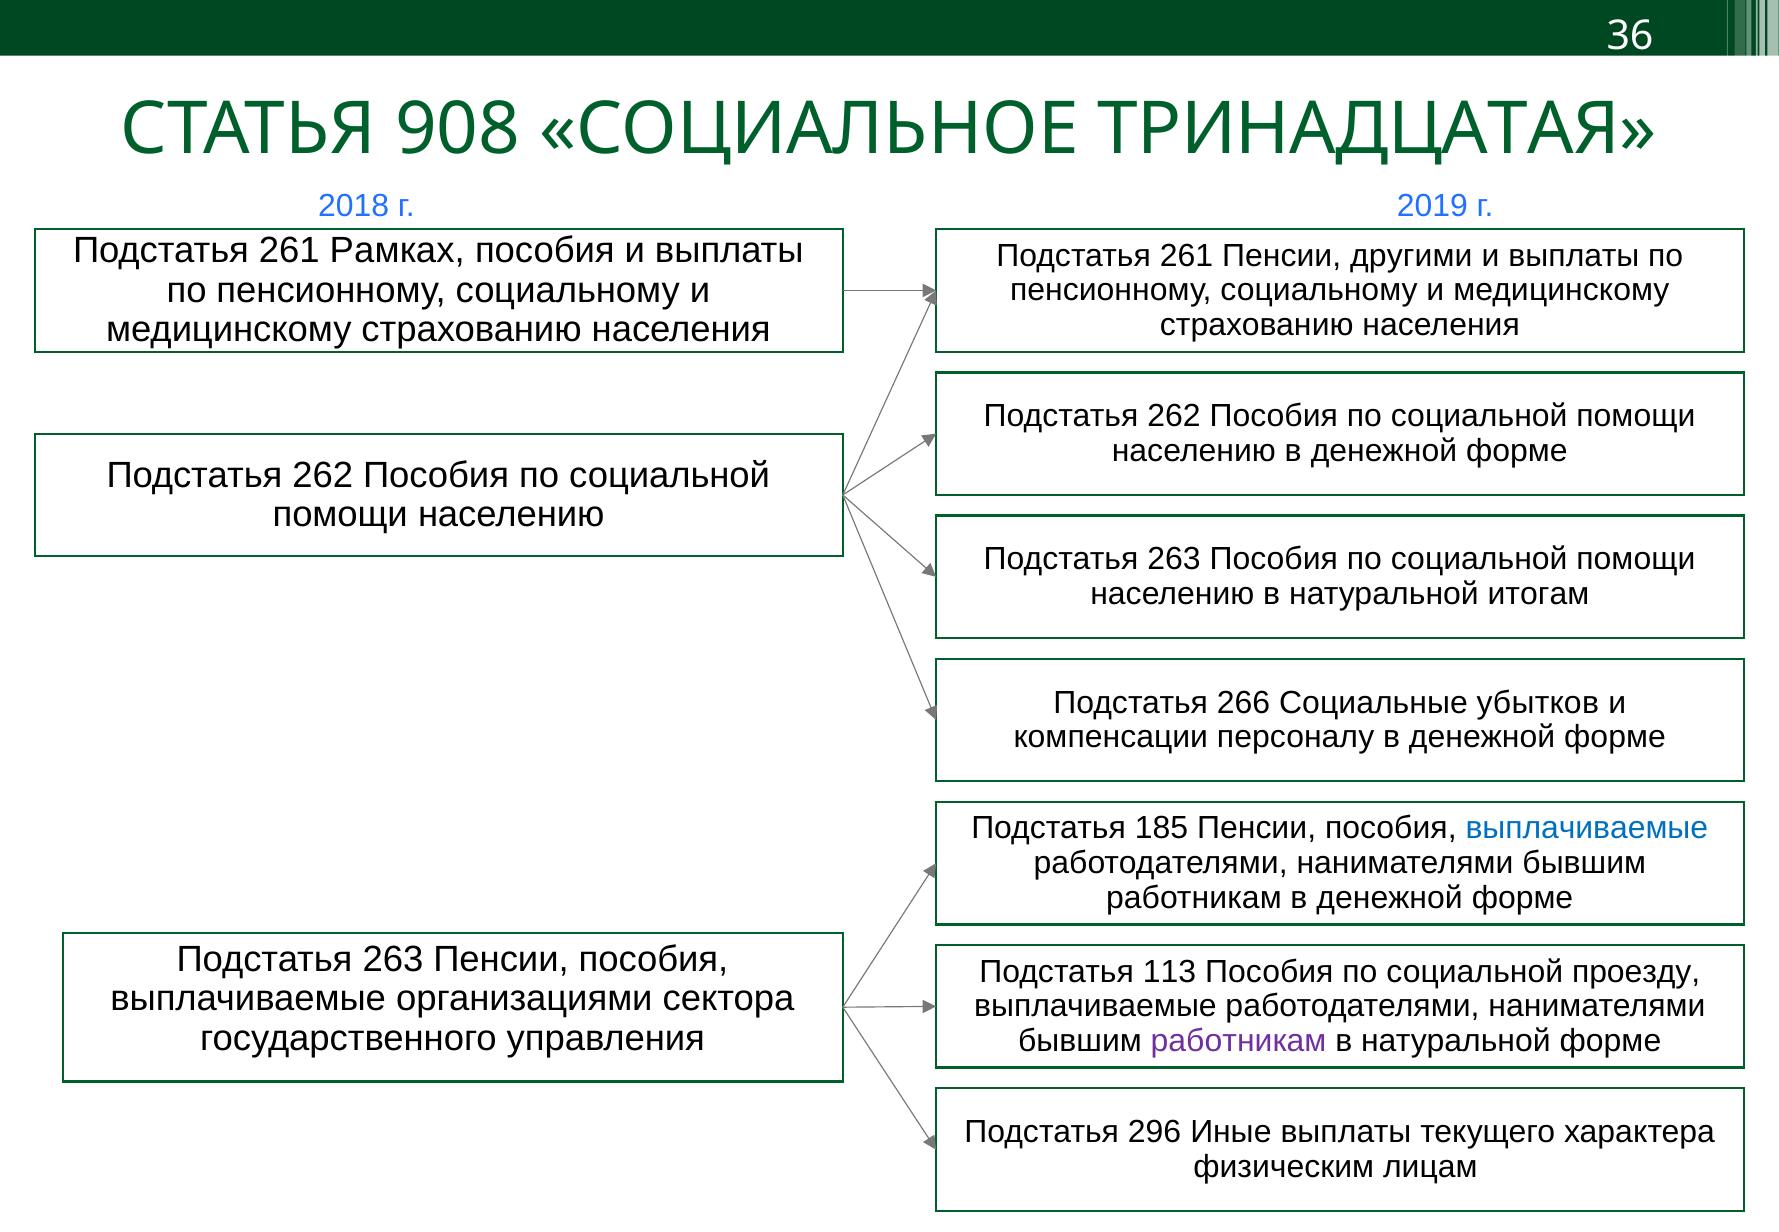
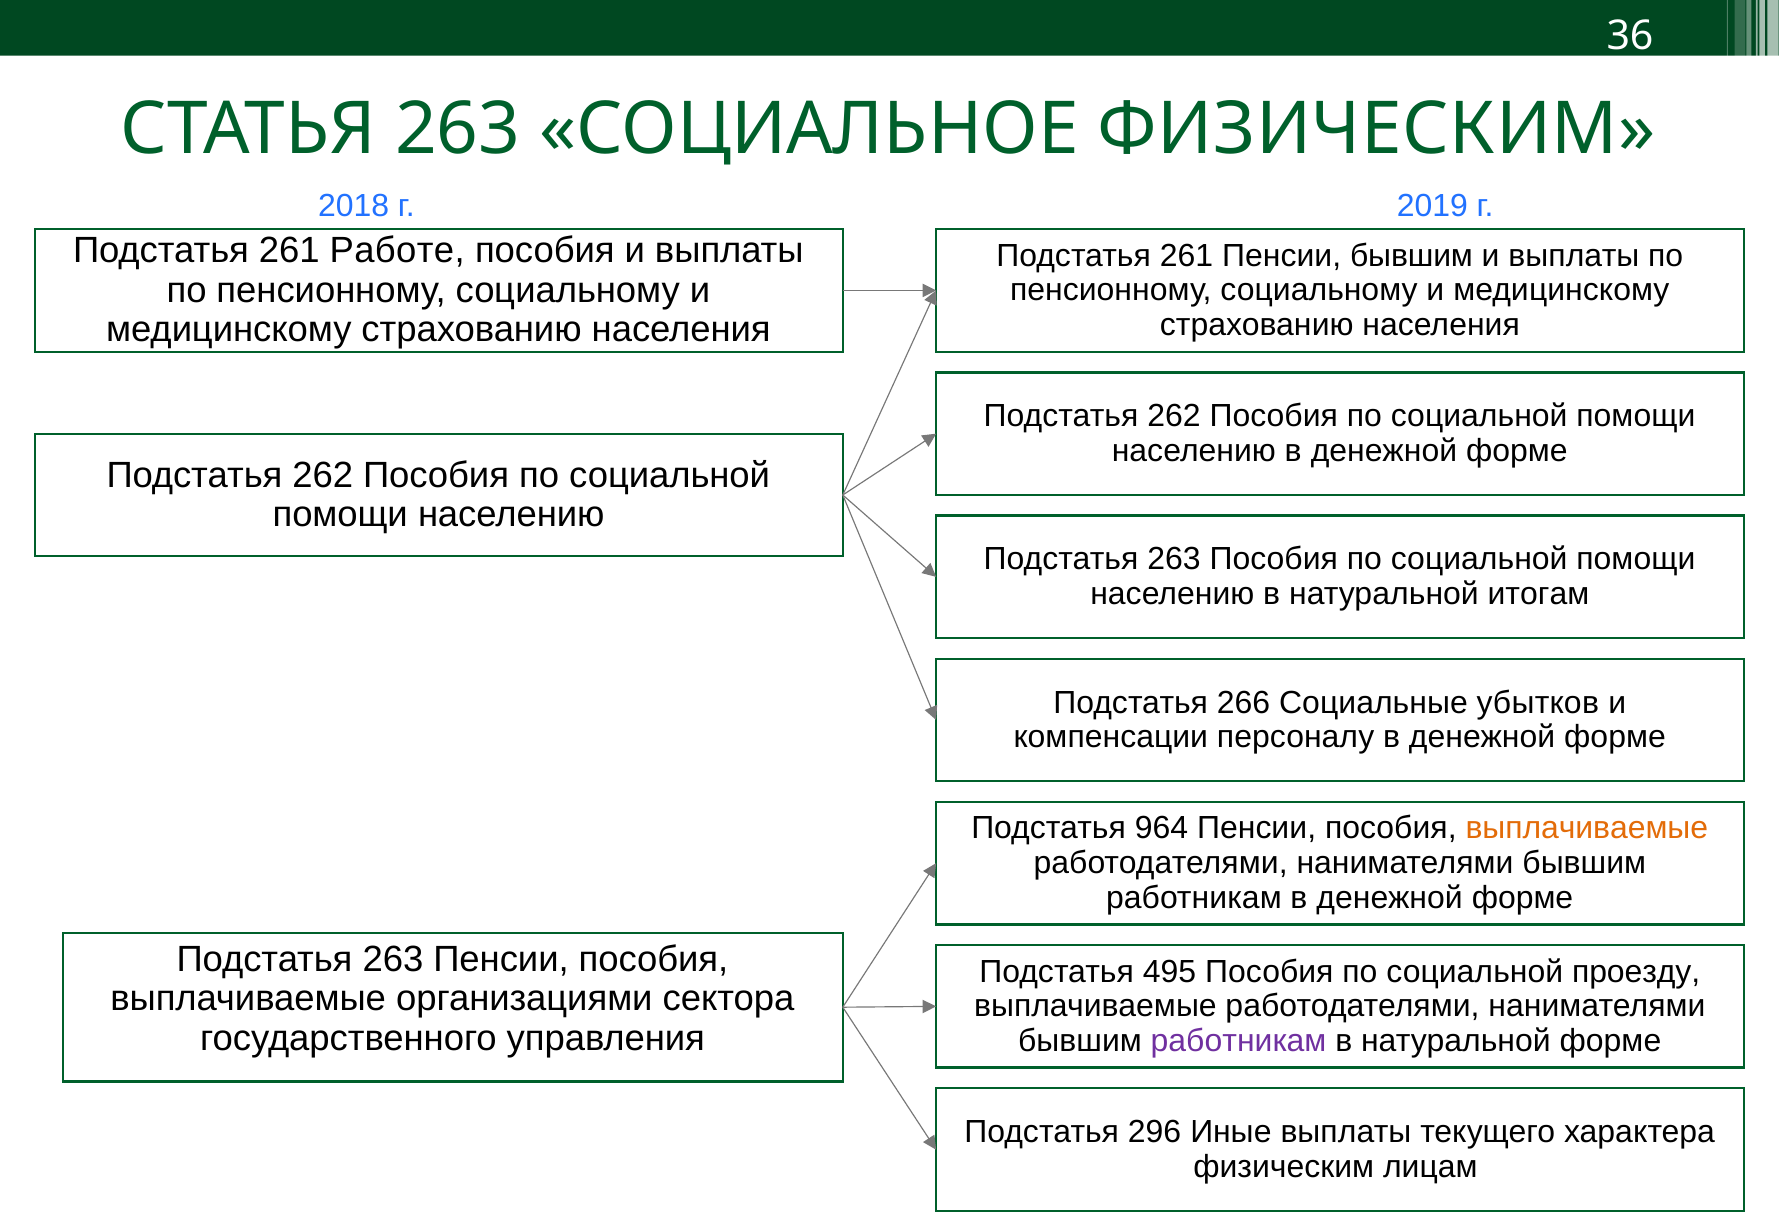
СТАТЬЯ 908: 908 -> 263 (458, 130)
СОЦИАЛЬНОЕ ТРИНАДЦАТАЯ: ТРИНАДЦАТАЯ -> ФИЗИЧЕСКИМ (1377, 130)
Рамках: Рамках -> Работе (397, 251)
Пенсии другими: другими -> бывшим (1412, 256)
185: 185 -> 964 (1161, 828)
выплачиваемые colour: blue -> orange (1587, 828)
113: 113 -> 495 (1170, 971)
